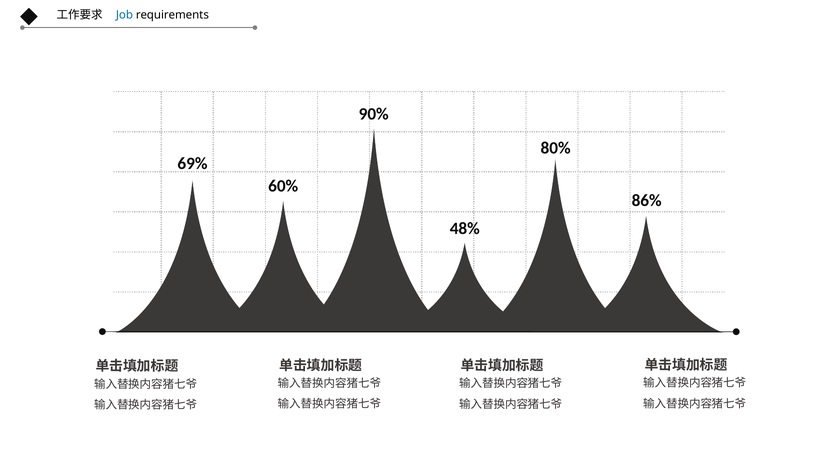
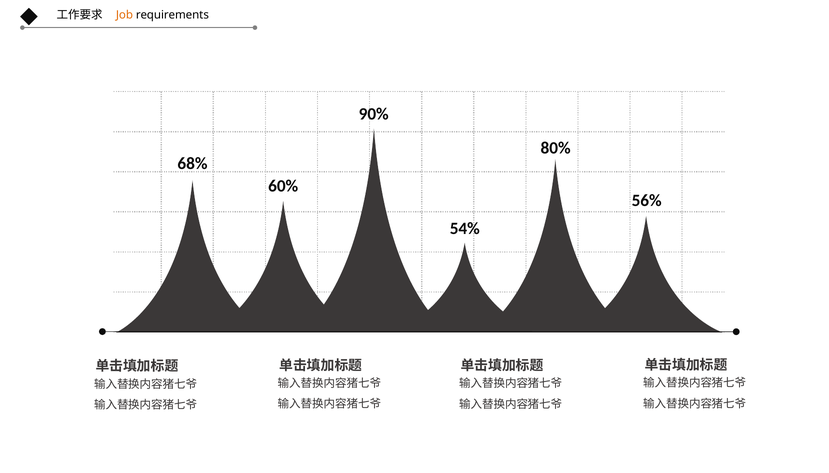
Job colour: blue -> orange (124, 15)
69%: 69% -> 68% (192, 164)
86%: 86% -> 56% (647, 201)
48%: 48% -> 54% (465, 229)
